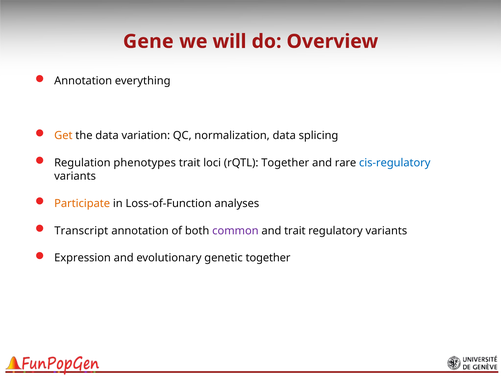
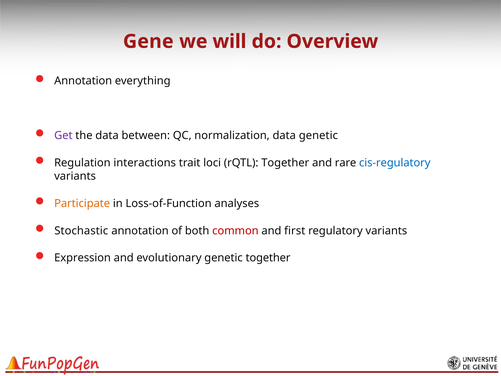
Get colour: orange -> purple (63, 135)
variation: variation -> between (146, 135)
data splicing: splicing -> genetic (318, 135)
phenotypes: phenotypes -> interactions (145, 163)
Transcript: Transcript -> Stochastic (81, 231)
common colour: purple -> red (235, 231)
and trait: trait -> first (295, 231)
